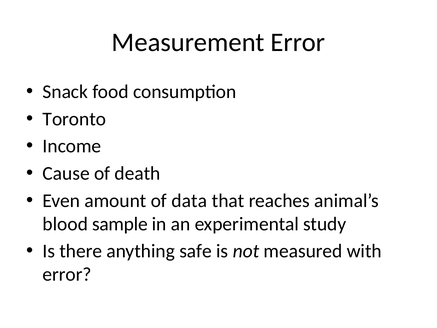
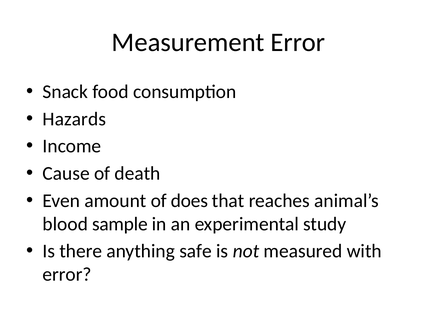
Toronto: Toronto -> Hazards (74, 119)
data: data -> does (189, 200)
